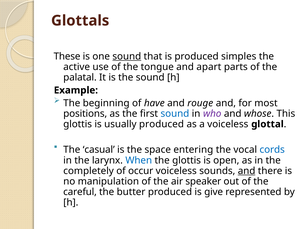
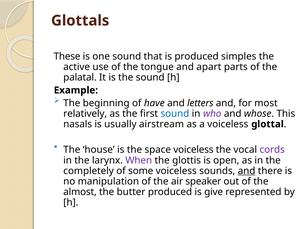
sound underline: present -> none (127, 57)
rouge: rouge -> letters (200, 103)
positions: positions -> relatively (85, 114)
glottis: glottis -> nasals (78, 124)
usually produced: produced -> airstream (161, 124)
casual: casual -> house (99, 150)
space entering: entering -> voiceless (193, 150)
cords colour: blue -> purple (272, 150)
When colour: blue -> purple (139, 161)
occur: occur -> some (141, 171)
careful: careful -> almost (80, 192)
